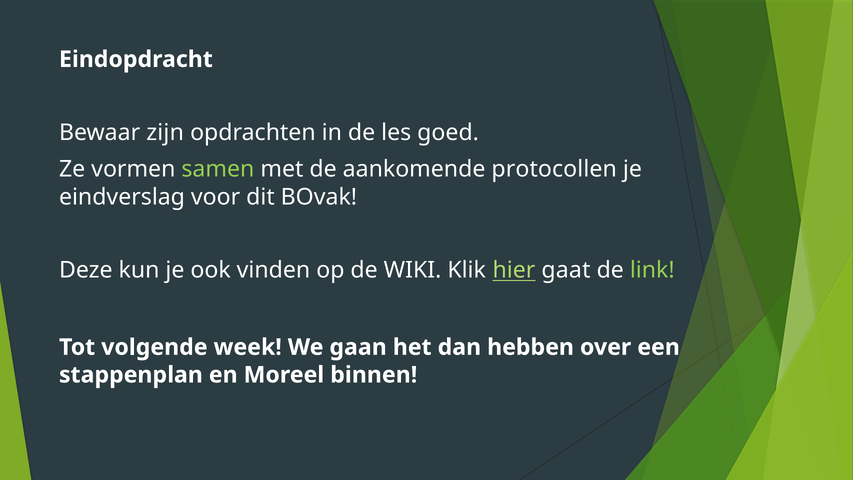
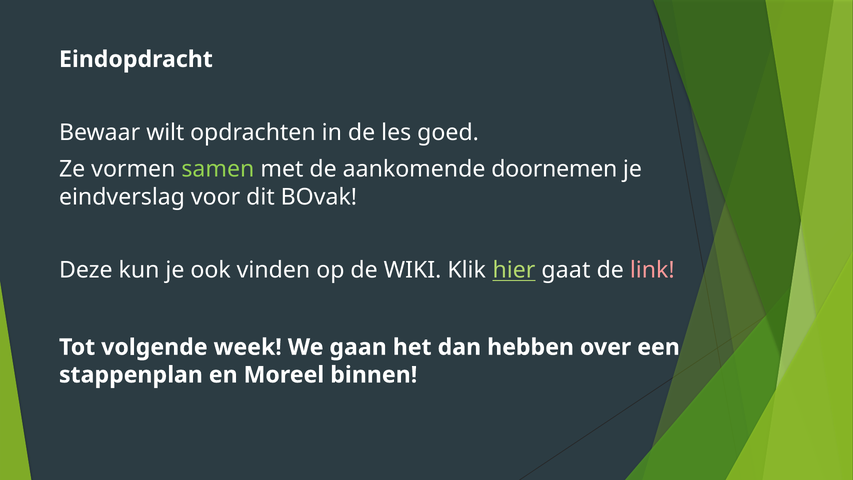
zijn: zijn -> wilt (165, 133)
protocollen: protocollen -> doornemen (554, 169)
link colour: light green -> pink (652, 270)
